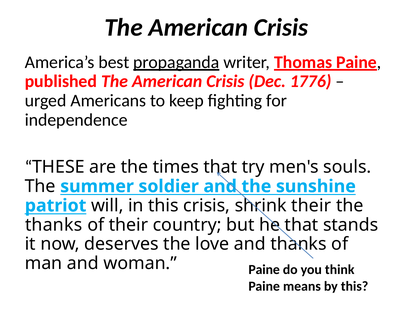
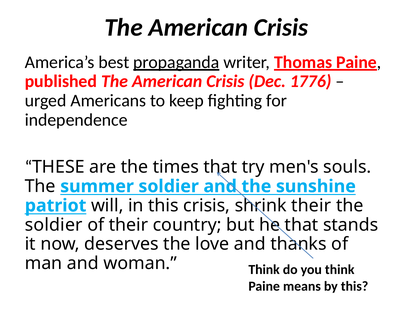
thanks: thanks -> soldier (54, 225)
woman Paine: Paine -> Think (264, 269)
